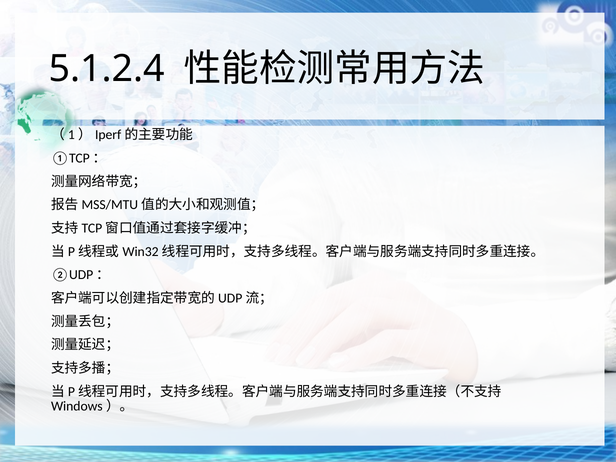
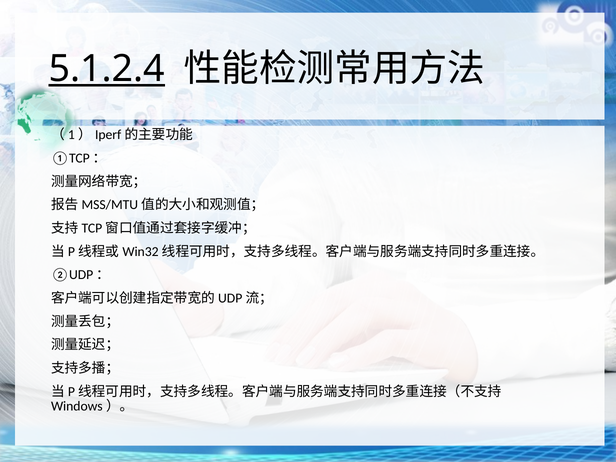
5.1.2.4 underline: none -> present (107, 69)
